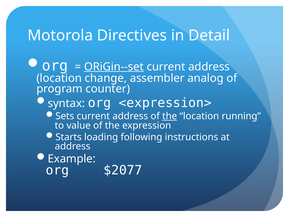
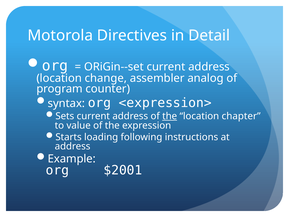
ORiGin--set underline: present -> none (114, 67)
running: running -> chapter (241, 116)
$2077: $2077 -> $2001 (123, 170)
